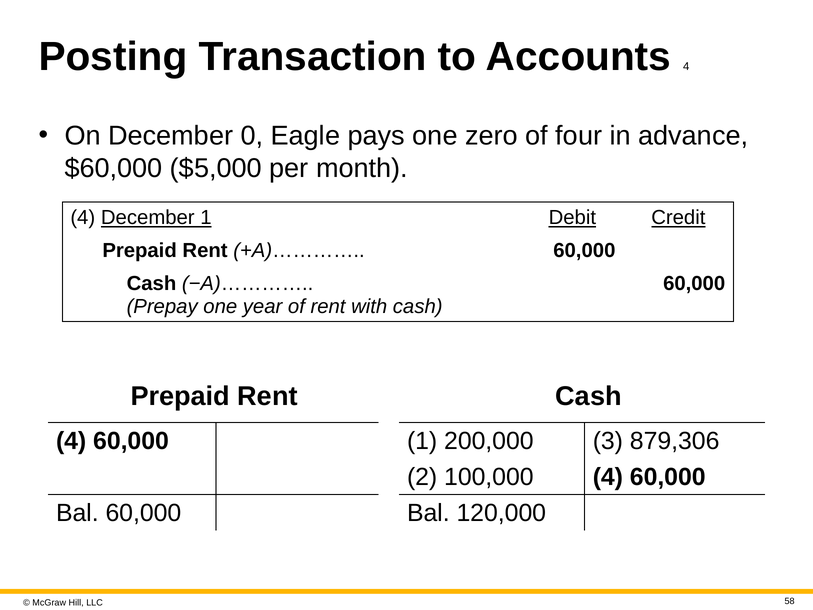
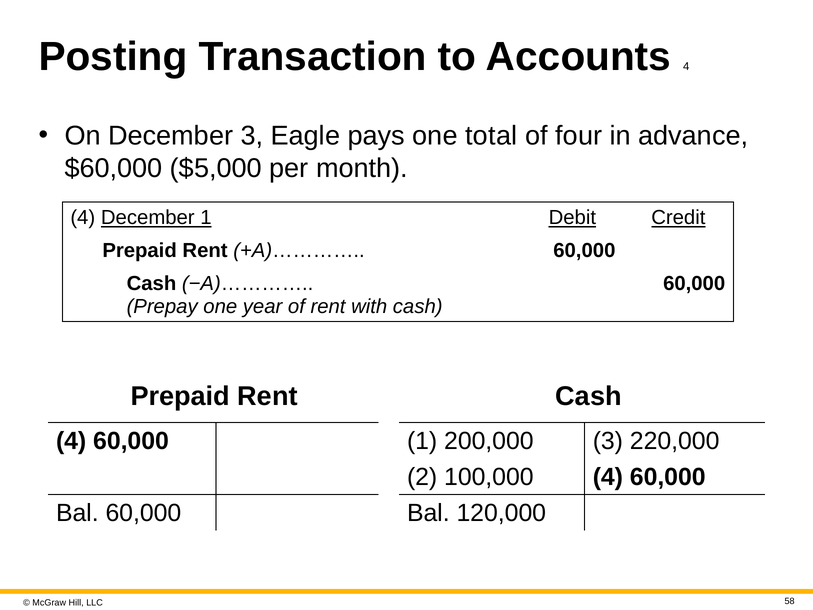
December 0: 0 -> 3 (252, 136)
zero: zero -> total (491, 136)
879,306: 879,306 -> 220,000 (675, 441)
